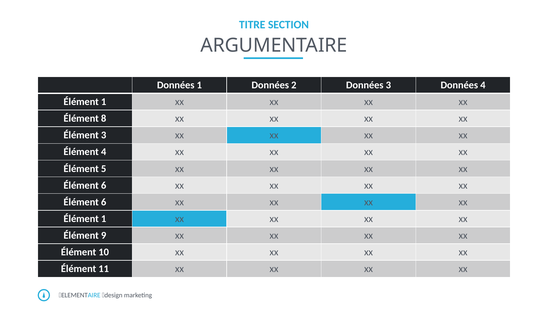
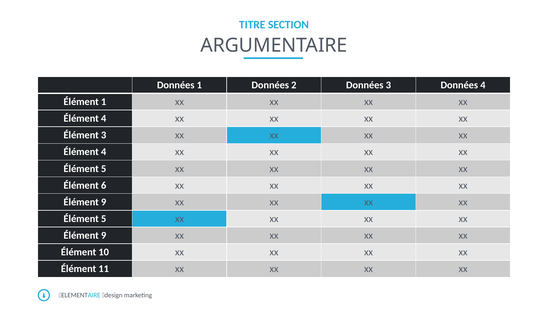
8: 8 -> 4 (104, 118)
6: 6 -> 9 (104, 202)
1: 1 -> 5 (104, 218)
